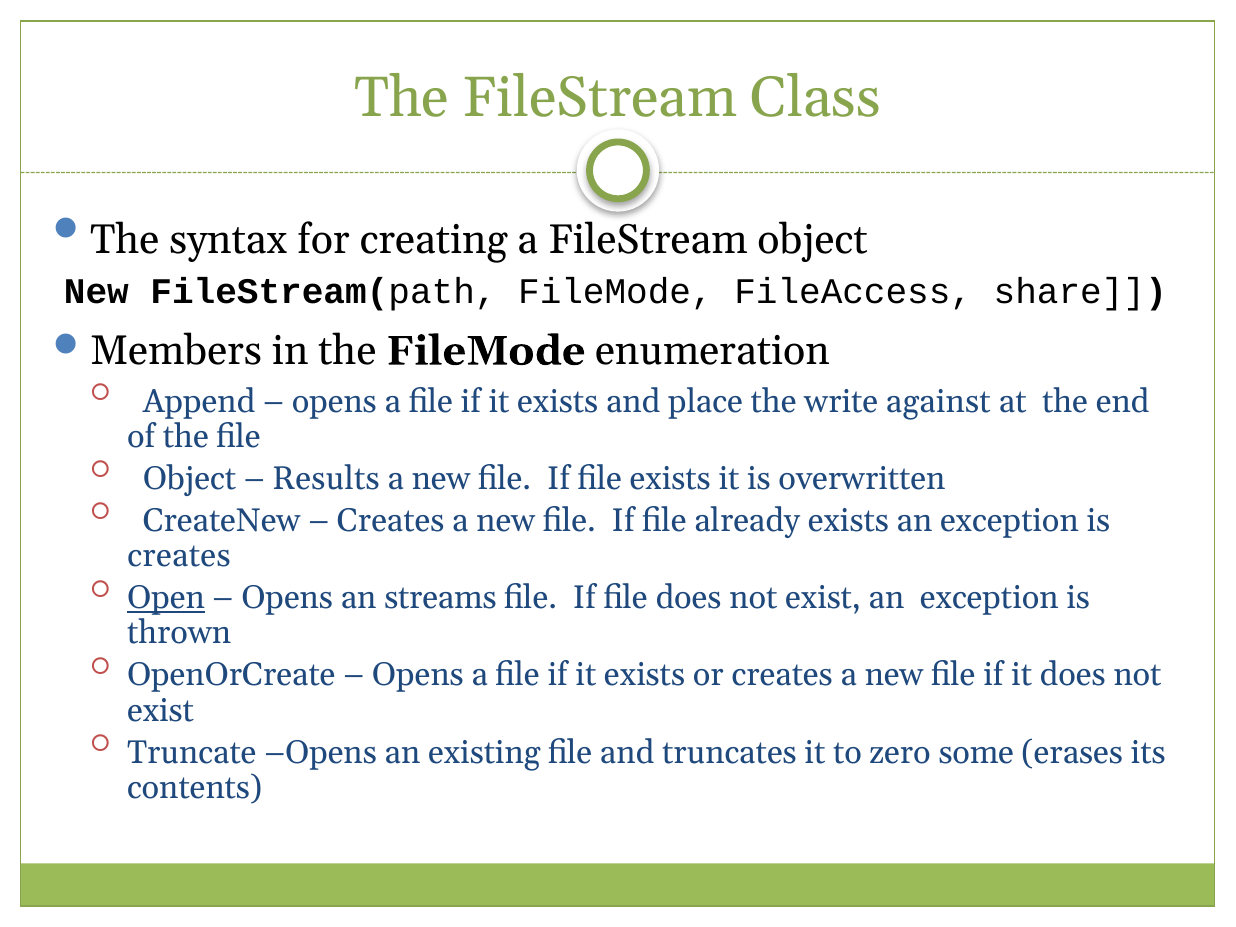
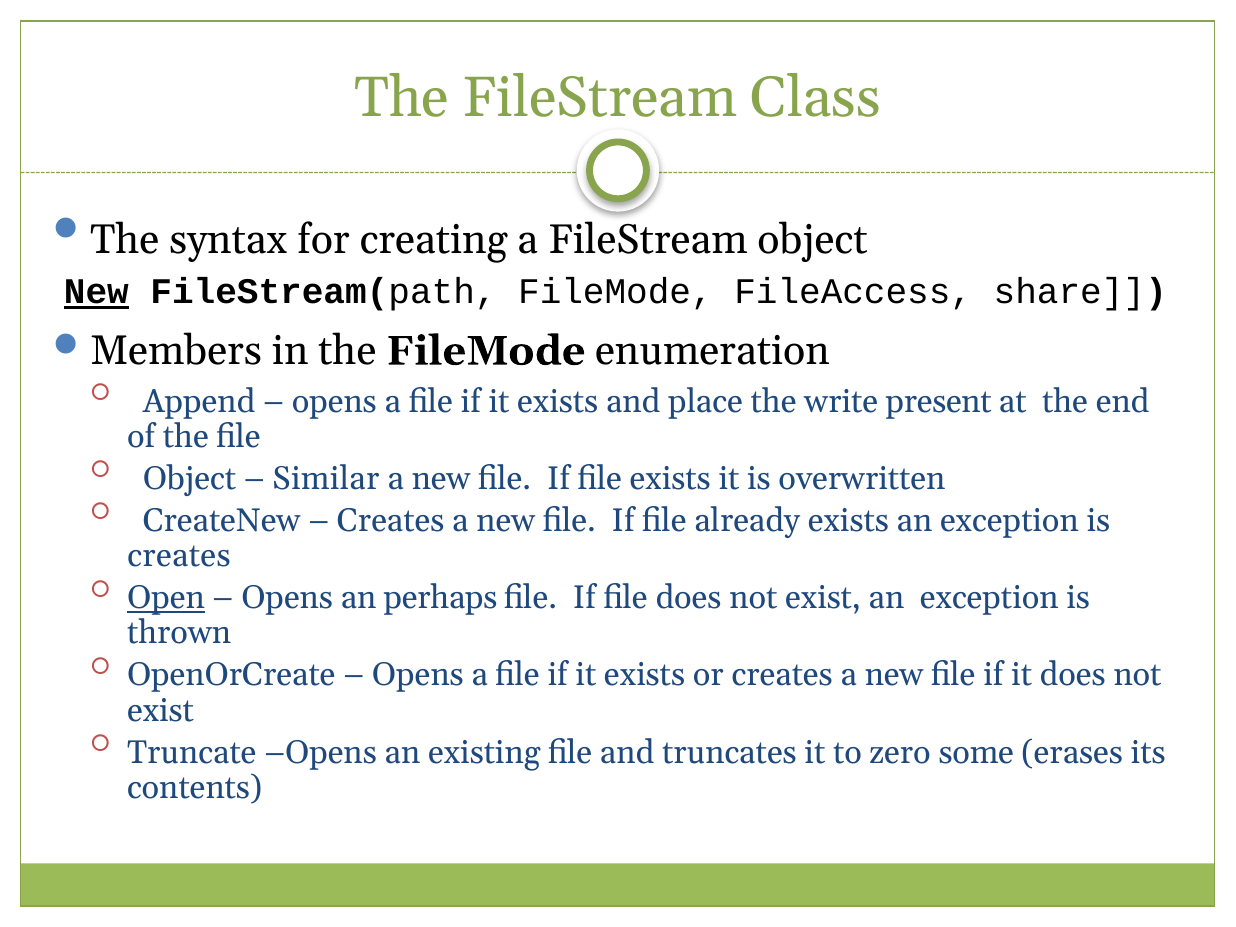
New underline: none -> present (96, 292)
against: against -> present (939, 401)
Results: Results -> Similar (326, 479)
streams: streams -> perhaps (441, 598)
